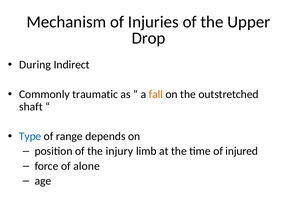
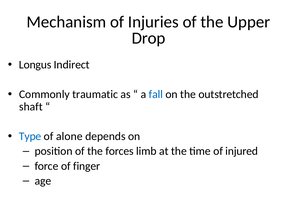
During: During -> Longus (35, 65)
fall colour: orange -> blue (156, 94)
range: range -> alone (69, 136)
injury: injury -> forces (120, 151)
alone: alone -> finger (87, 166)
